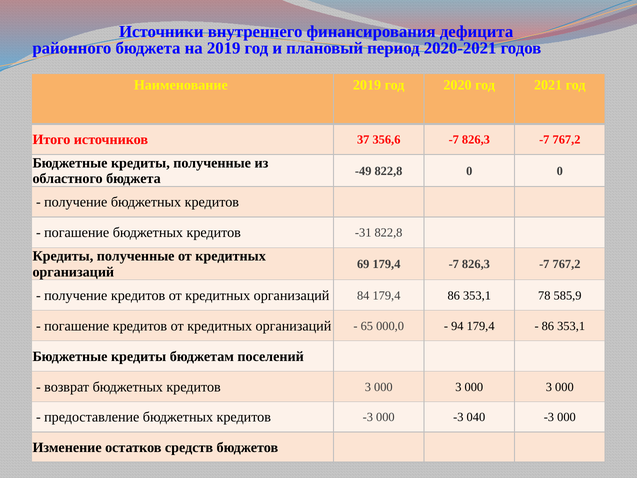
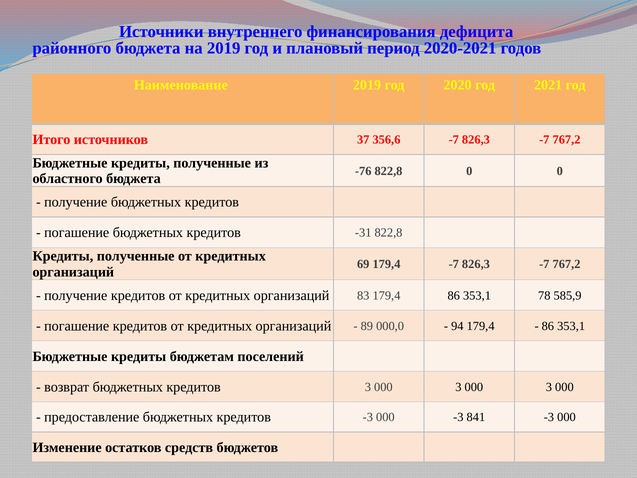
-49: -49 -> -76 (363, 171)
84: 84 -> 83 (363, 295)
65: 65 -> 89 (367, 326)
040: 040 -> 841 (476, 417)
